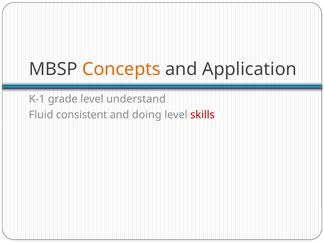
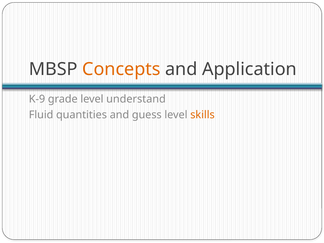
K-1: K-1 -> K-9 (37, 99)
consistent: consistent -> quantities (82, 115)
doing: doing -> guess (147, 115)
skills colour: red -> orange (202, 115)
